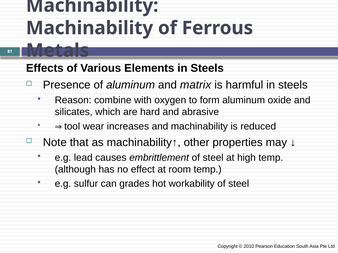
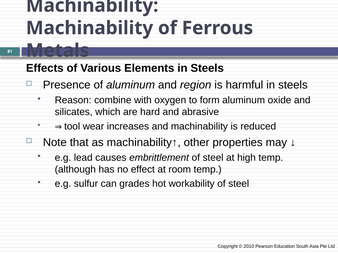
matrix: matrix -> region (196, 85)
